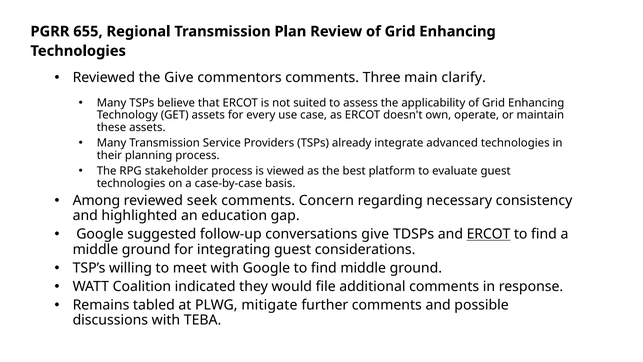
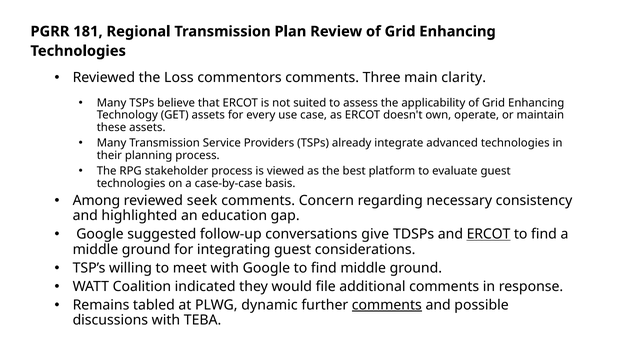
655: 655 -> 181 (88, 31)
the Give: Give -> Loss (179, 78)
clarify: clarify -> clarity (464, 78)
mitigate: mitigate -> dynamic (269, 305)
comments underline: none -> present (387, 305)
